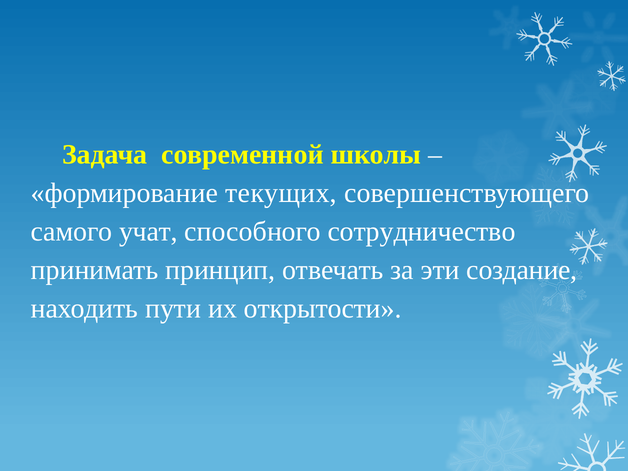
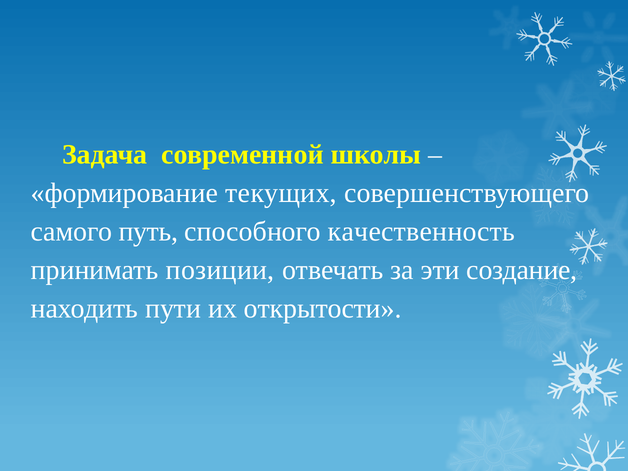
учат: учат -> путь (148, 231)
сотрудничество: сотрудничество -> качественность (421, 231)
принцип: принцип -> позиции (220, 270)
